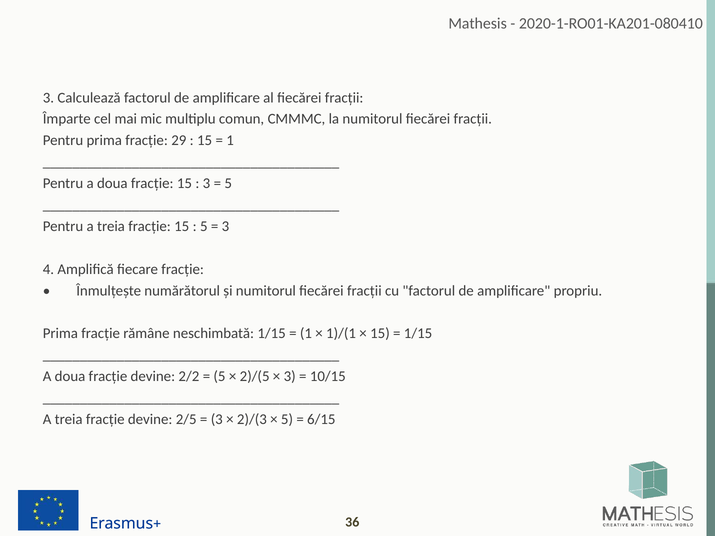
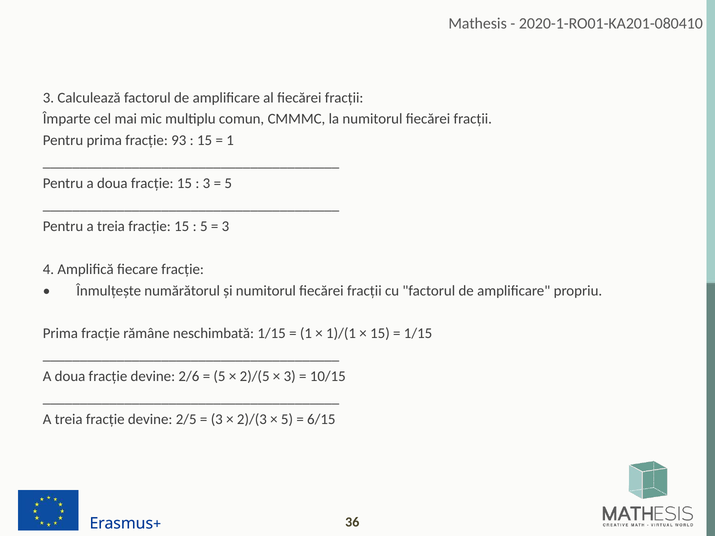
29: 29 -> 93 (179, 141)
2/2: 2/2 -> 2/6 (189, 377)
